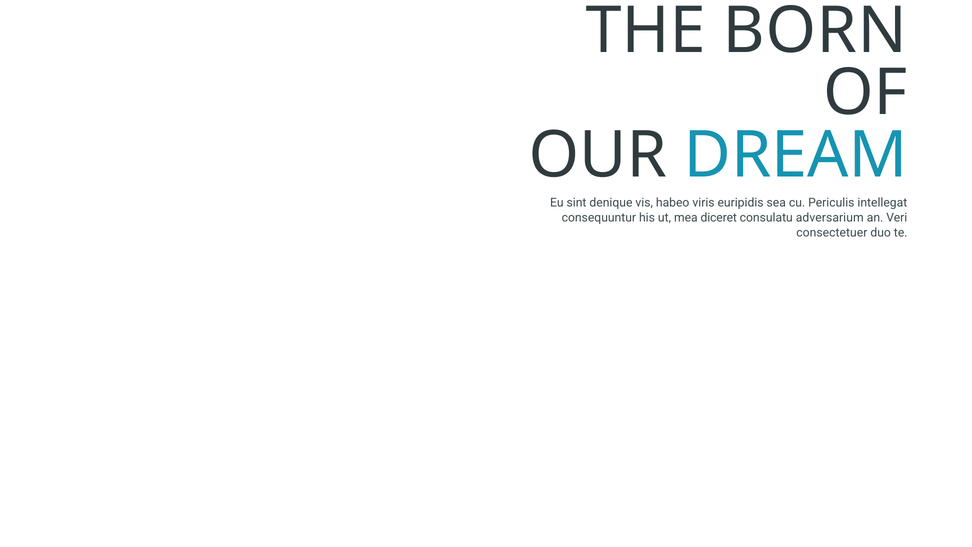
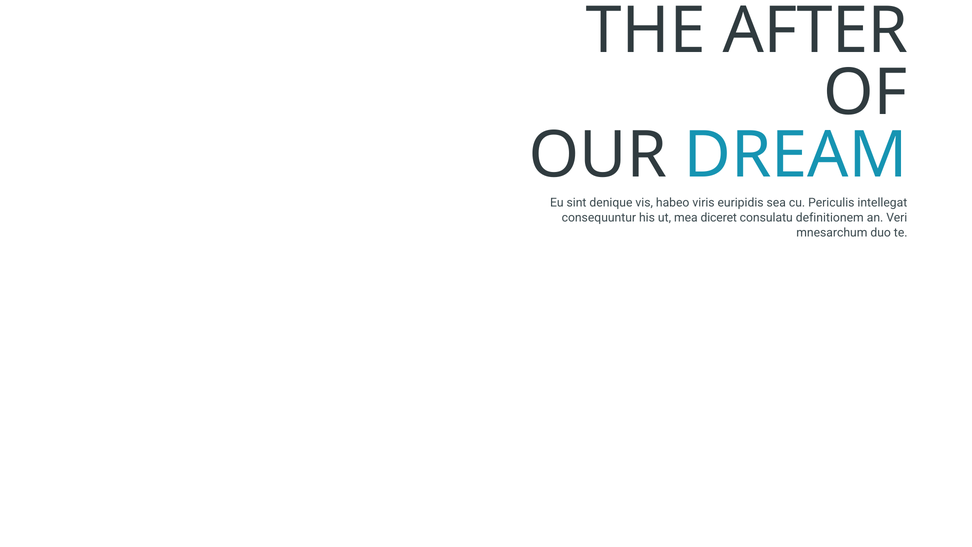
BORN: BORN -> AFTER (815, 31)
adversarium: adversarium -> definitionem (830, 218)
consectetuer: consectetuer -> mnesarchum (832, 233)
